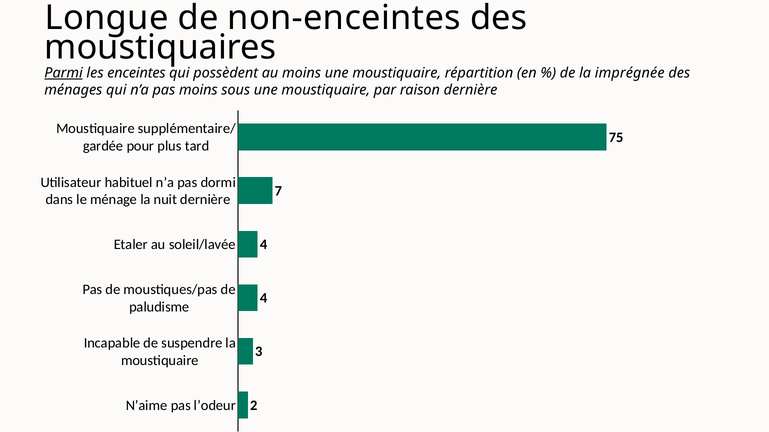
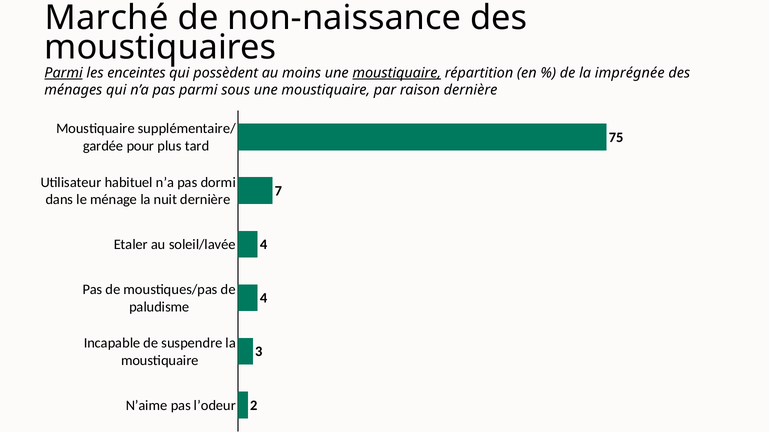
Longue: Longue -> Marché (107, 18)
non-enceintes: non-enceintes -> non-naissance (344, 18)
moustiquaire underline: none -> present (397, 73)
pas moins: moins -> parmi (198, 90)
